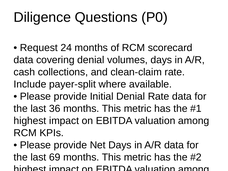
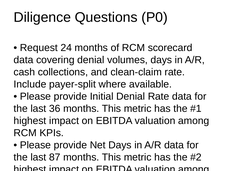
69: 69 -> 87 (55, 157)
